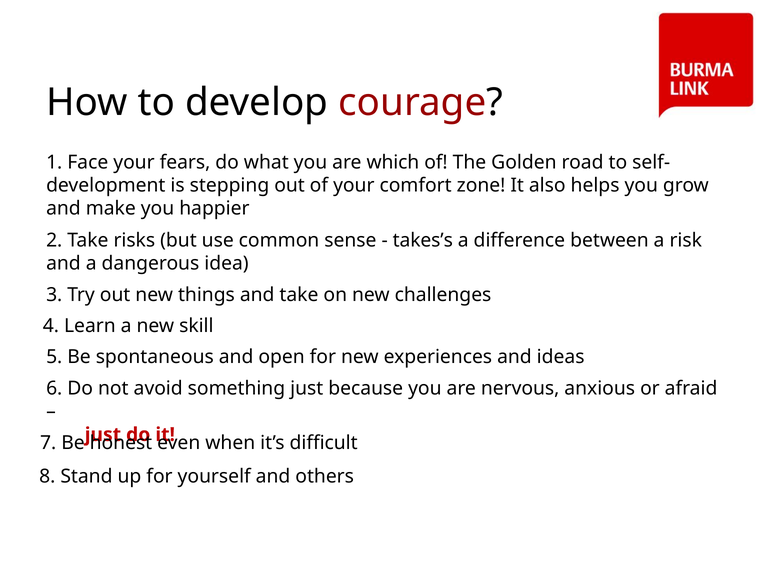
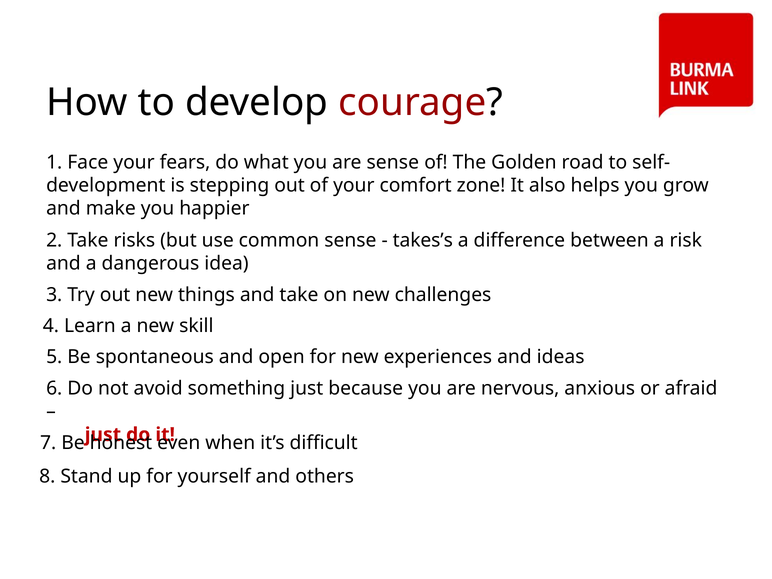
are which: which -> sense (393, 162)
